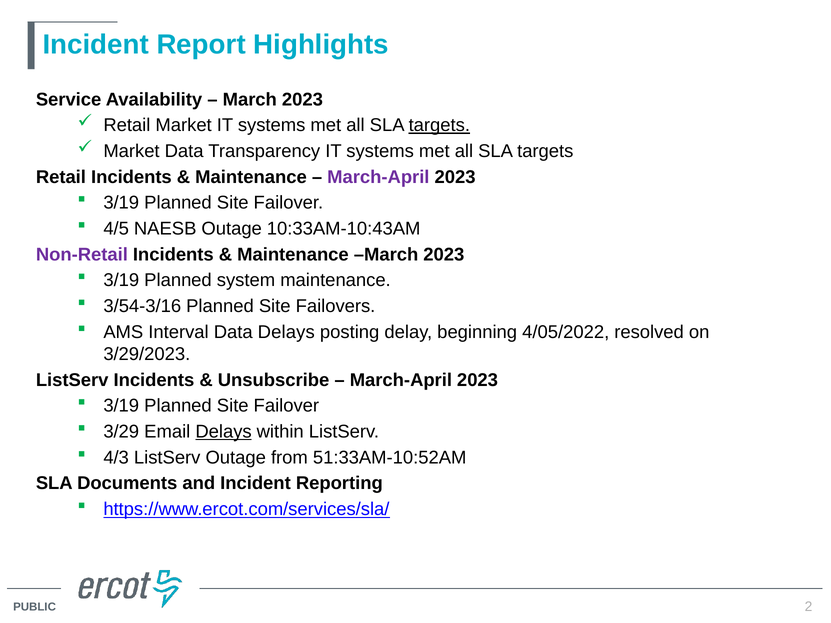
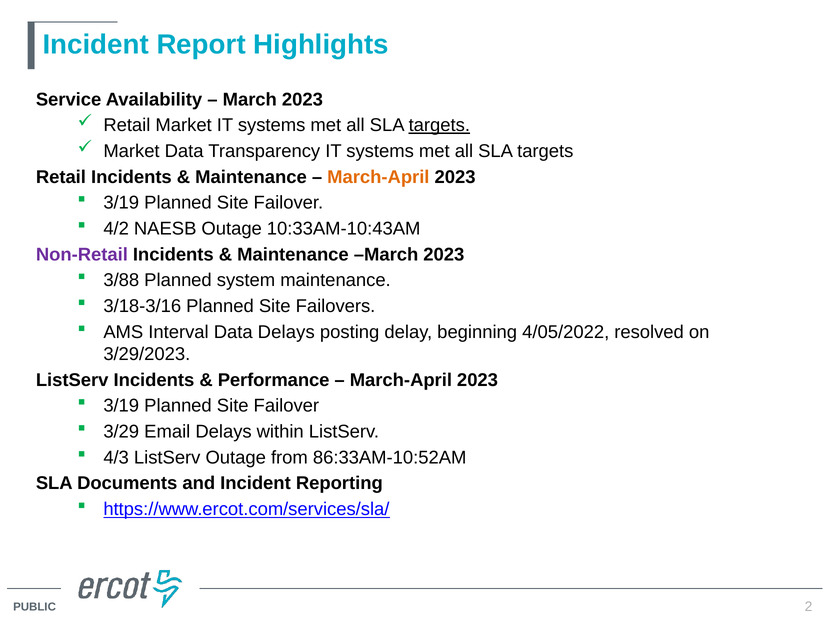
March-April colour: purple -> orange (378, 177)
4/5: 4/5 -> 4/2 (116, 229)
3/19: 3/19 -> 3/88 (121, 280)
3/54-3/16: 3/54-3/16 -> 3/18-3/16 (142, 306)
Unsubscribe: Unsubscribe -> Performance (274, 380)
Delays underline: present -> none (224, 432)
51:33AM-10:52AM: 51:33AM-10:52AM -> 86:33AM-10:52AM (390, 458)
